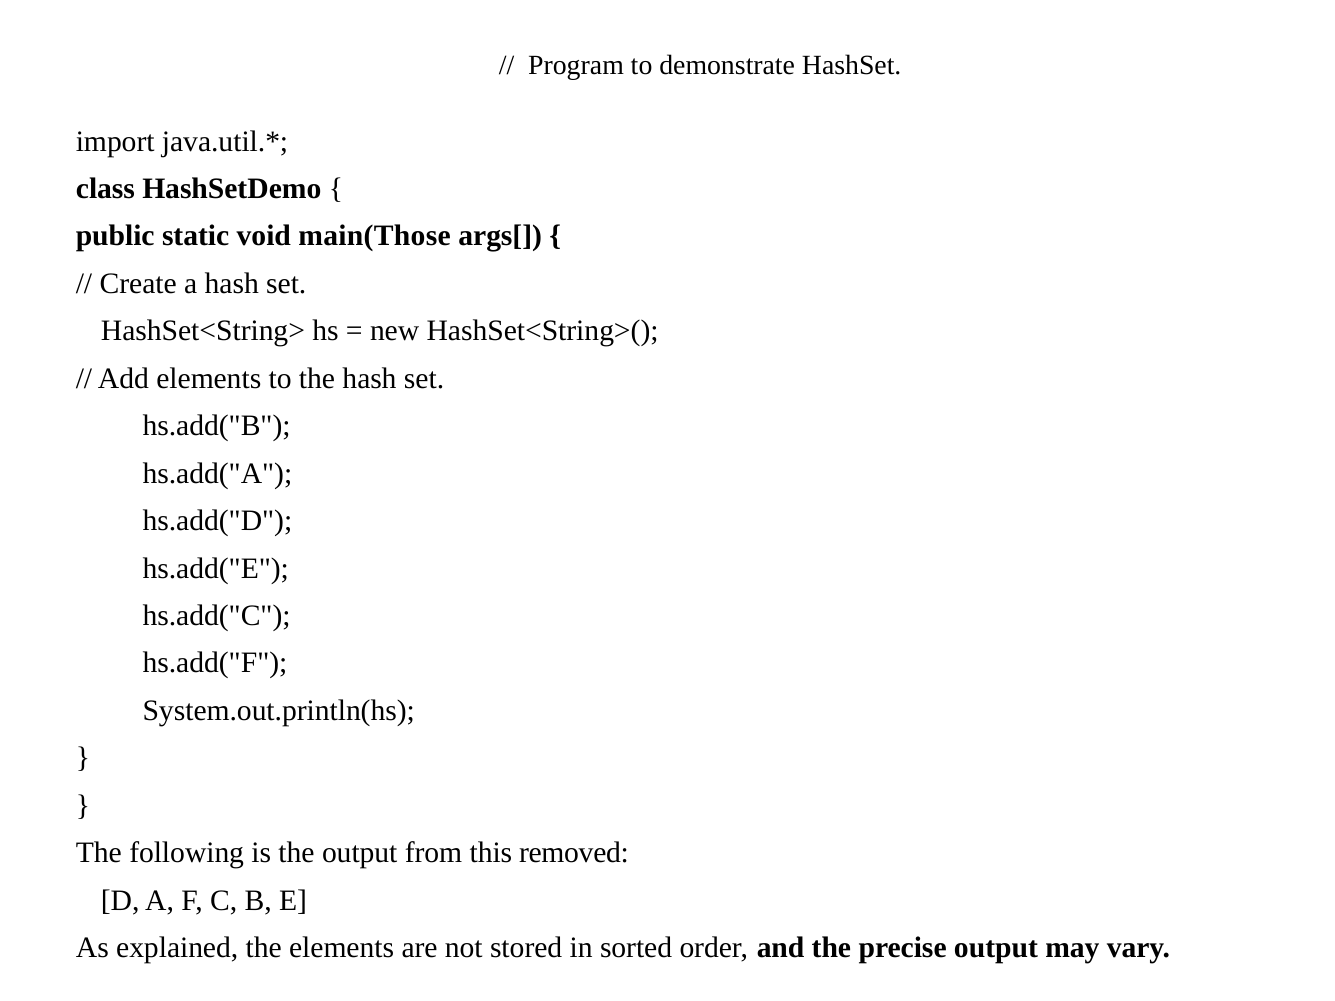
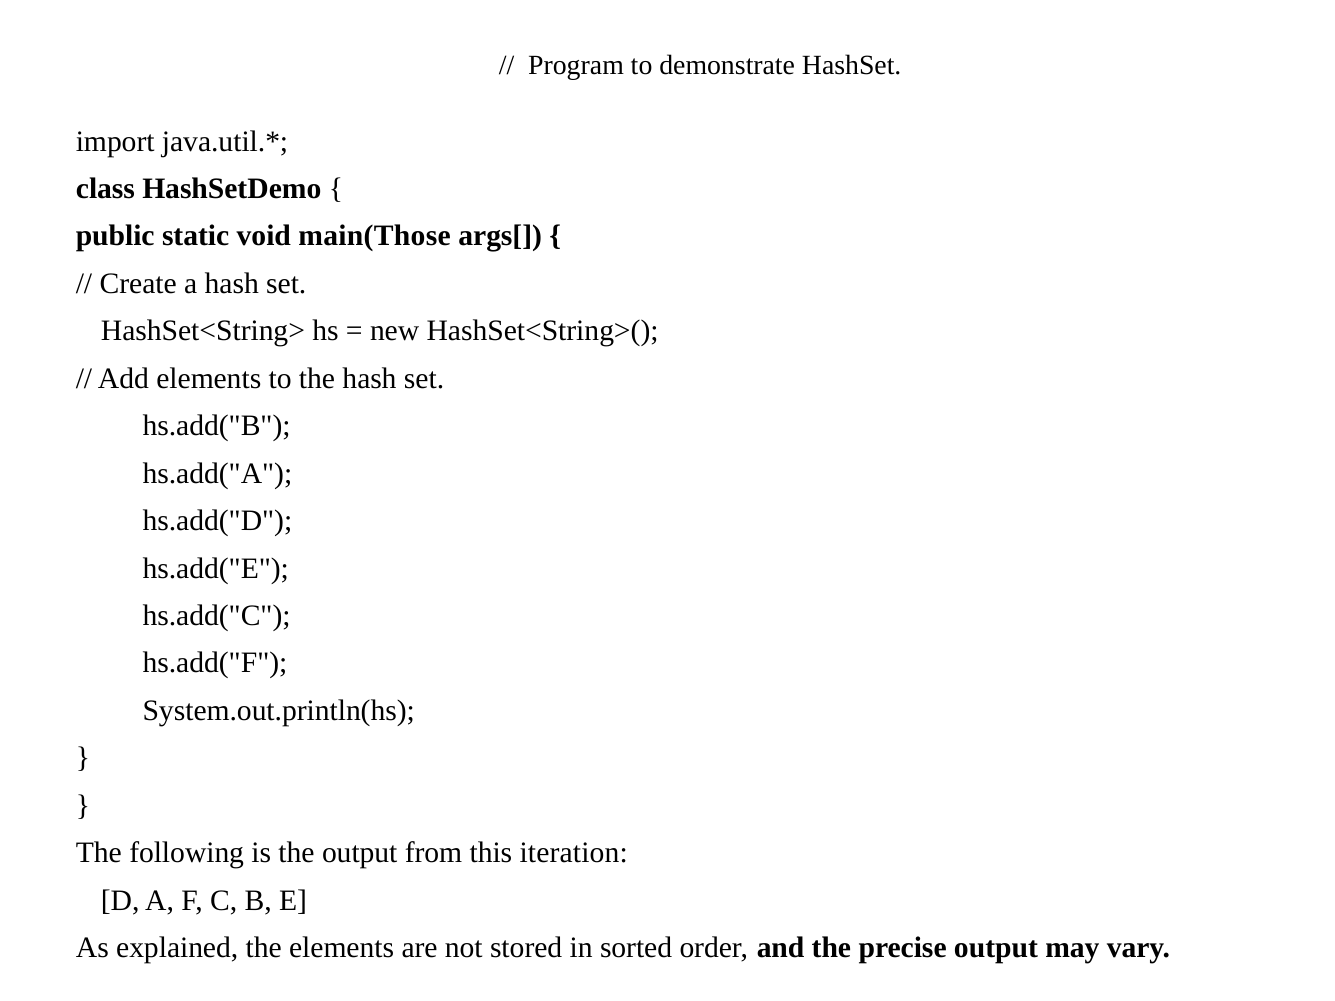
removed: removed -> iteration (574, 853)
